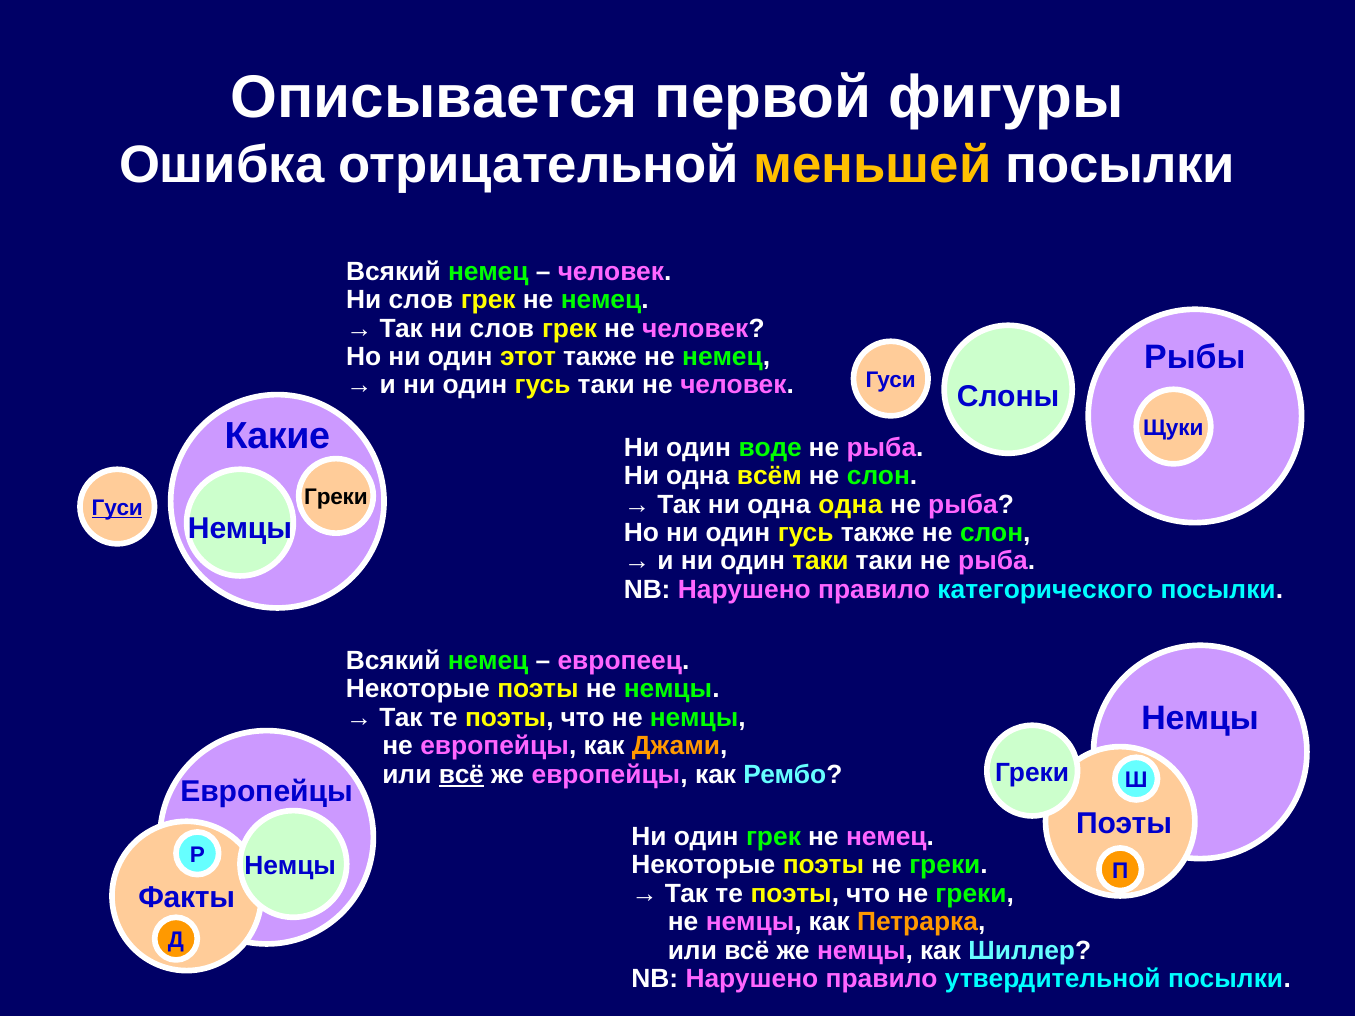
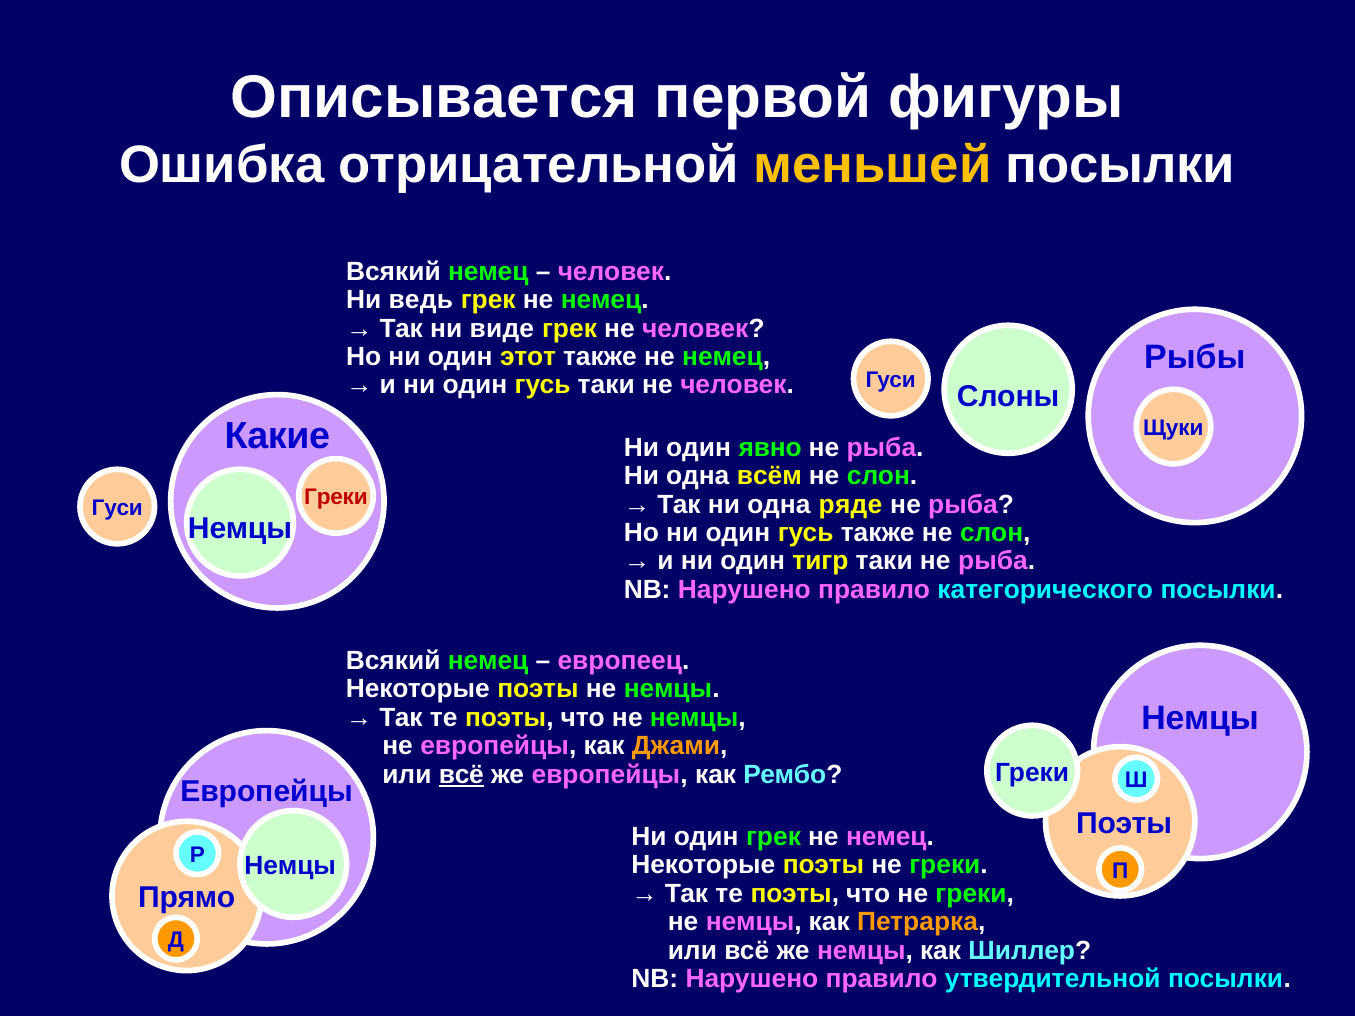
слов: слов -> ведь (421, 300)
Так ни слов: слов -> виде (502, 328)
воде: воде -> явно (770, 447)
Греки colour: black -> red (336, 498)
одна одна: одна -> ряде (850, 504)
Гуси underline: present -> none (117, 508)
один таки: таки -> тигр (820, 561)
Факты: Факты -> Прямо (187, 898)
